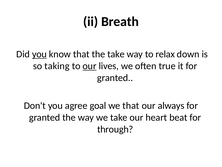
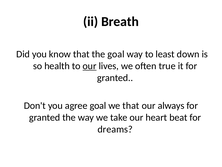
you underline: present -> none (39, 54)
the take: take -> goal (116, 54)
relax: relax -> least (165, 54)
taking: taking -> health (57, 66)
through: through -> dreams (115, 129)
